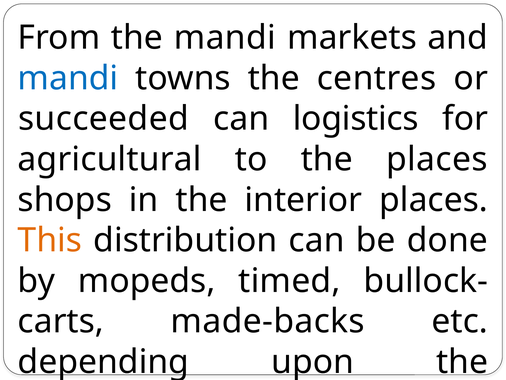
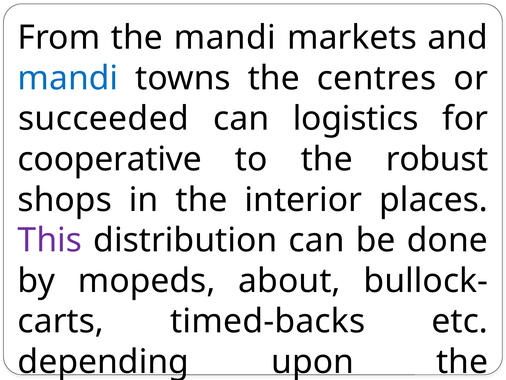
agricultural: agricultural -> cooperative (110, 159)
the places: places -> robust (437, 159)
This colour: orange -> purple (50, 240)
timed: timed -> about (290, 281)
made-backs: made-backs -> timed-backs (268, 321)
